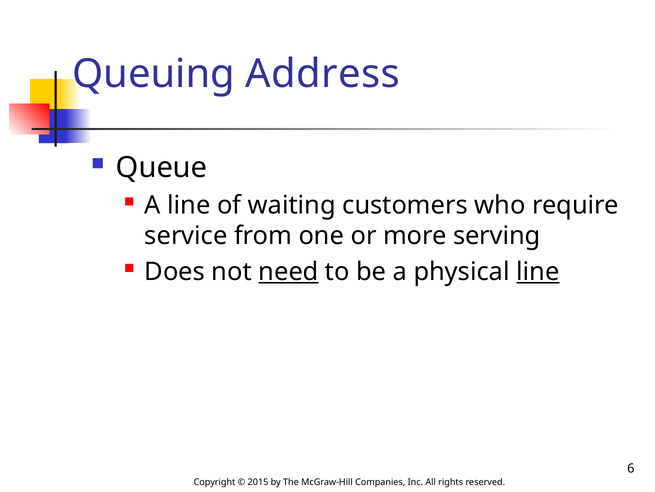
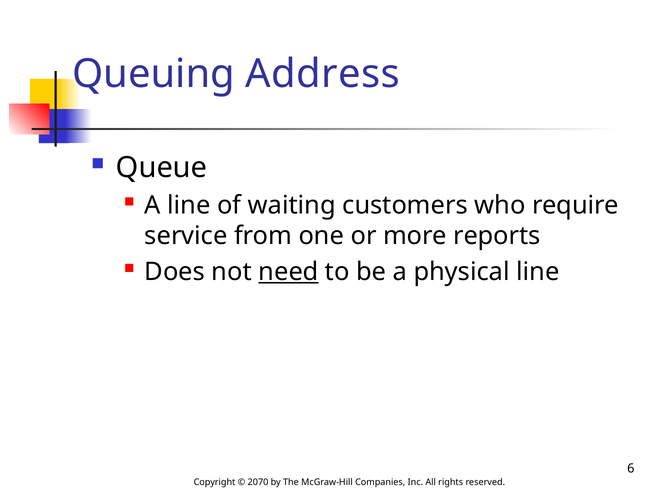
serving: serving -> reports (497, 236)
line underline: present -> none (538, 271)
2015: 2015 -> 2070 (258, 482)
